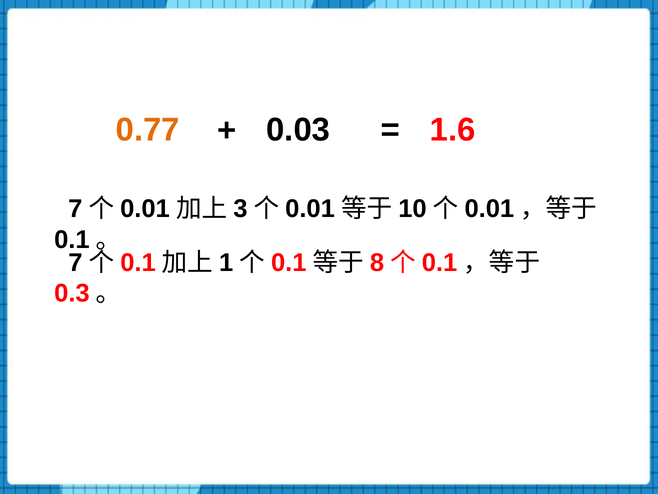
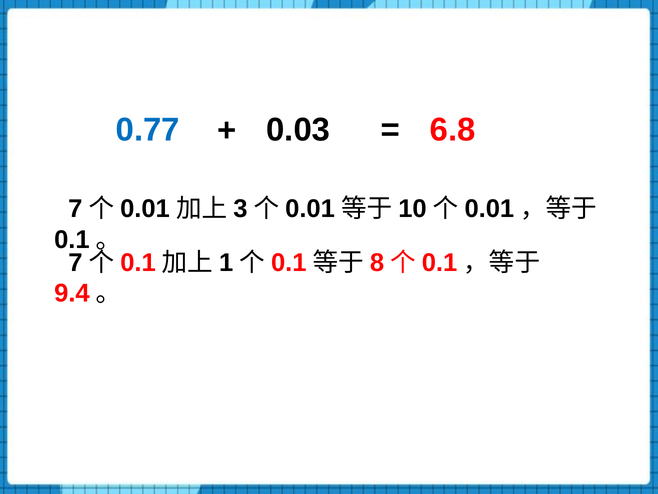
0.77 colour: orange -> blue (148, 130)
1.6: 1.6 -> 6.8 (453, 130)
0.3: 0.3 -> 9.4 (72, 293)
